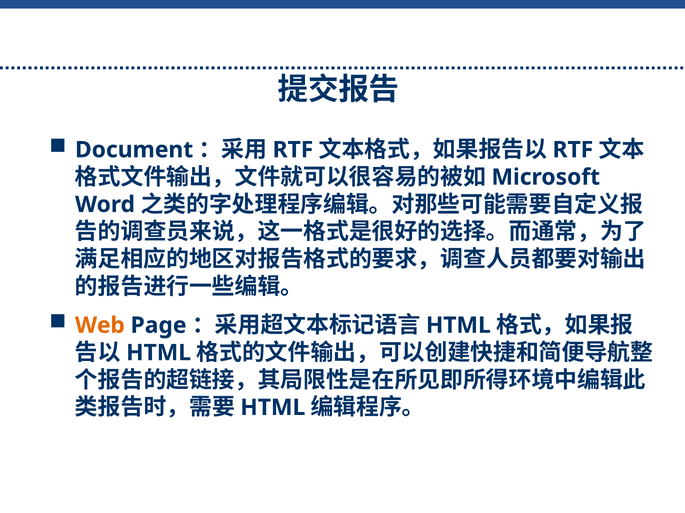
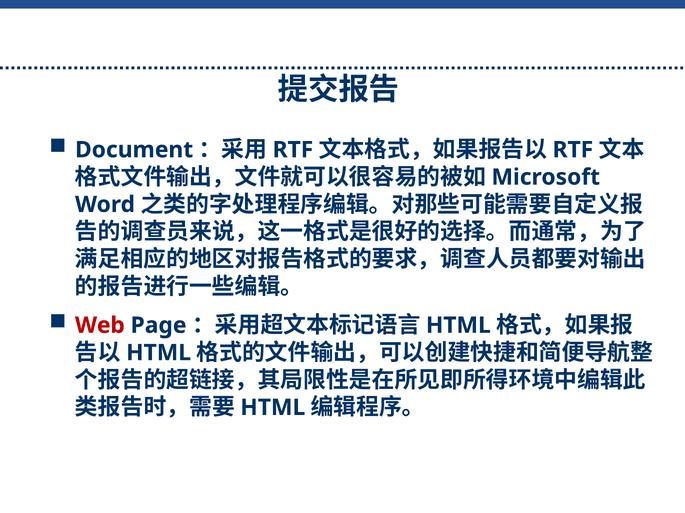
Web colour: orange -> red (100, 326)
